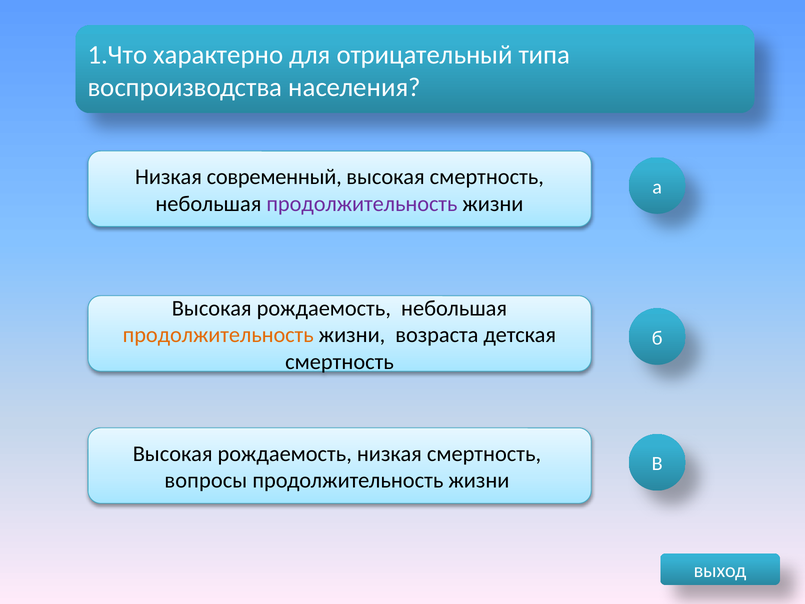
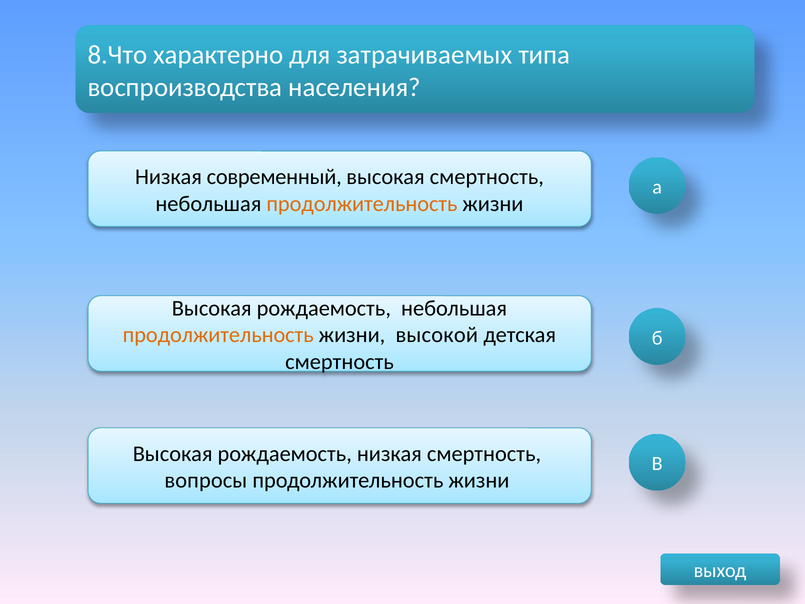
1.Что: 1.Что -> 8.Что (117, 55)
отрицательный: отрицательный -> затрачиваемых (425, 55)
продолжительность colour: purple -> orange (362, 204)
возраста: возраста -> высокой (437, 335)
